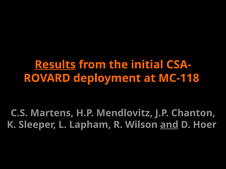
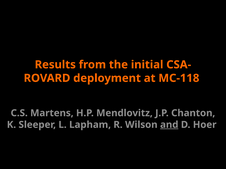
Results underline: present -> none (55, 65)
